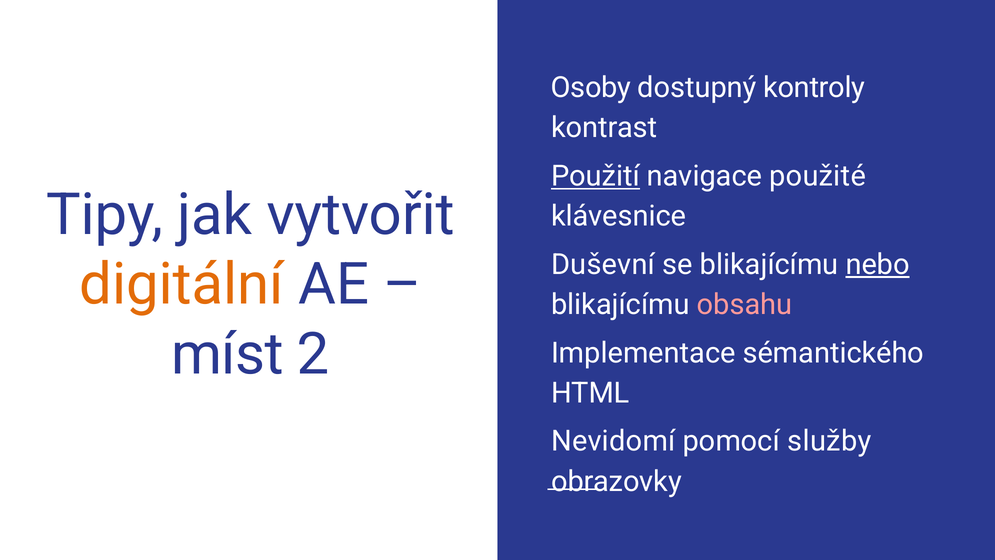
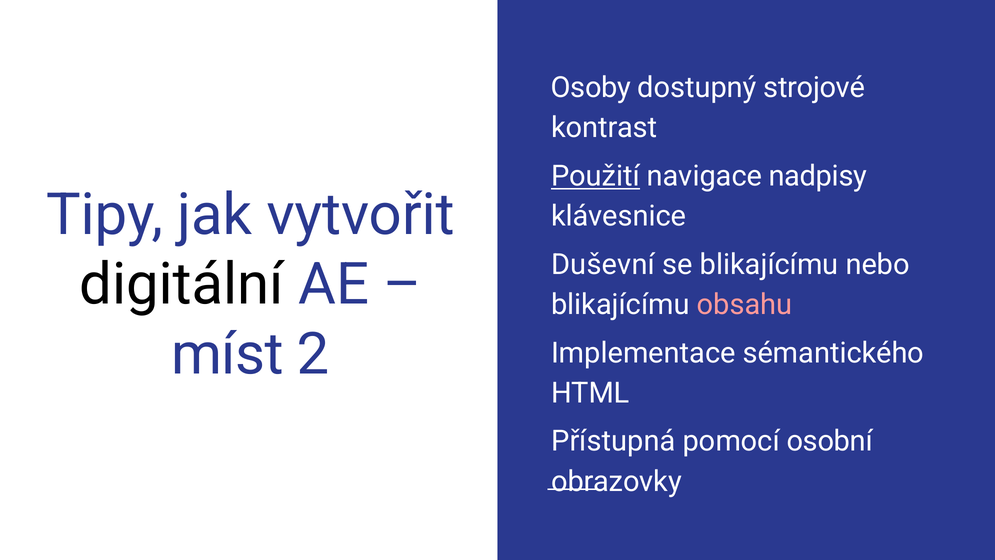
kontroly: kontroly -> strojové (814, 88)
použité: použité -> nadpisy (818, 176)
nebo underline: present -> none (878, 264)
digitální colour: orange -> black (182, 284)
Nevidomí: Nevidomí -> Přístupná (613, 441)
služby: služby -> osobní (830, 441)
